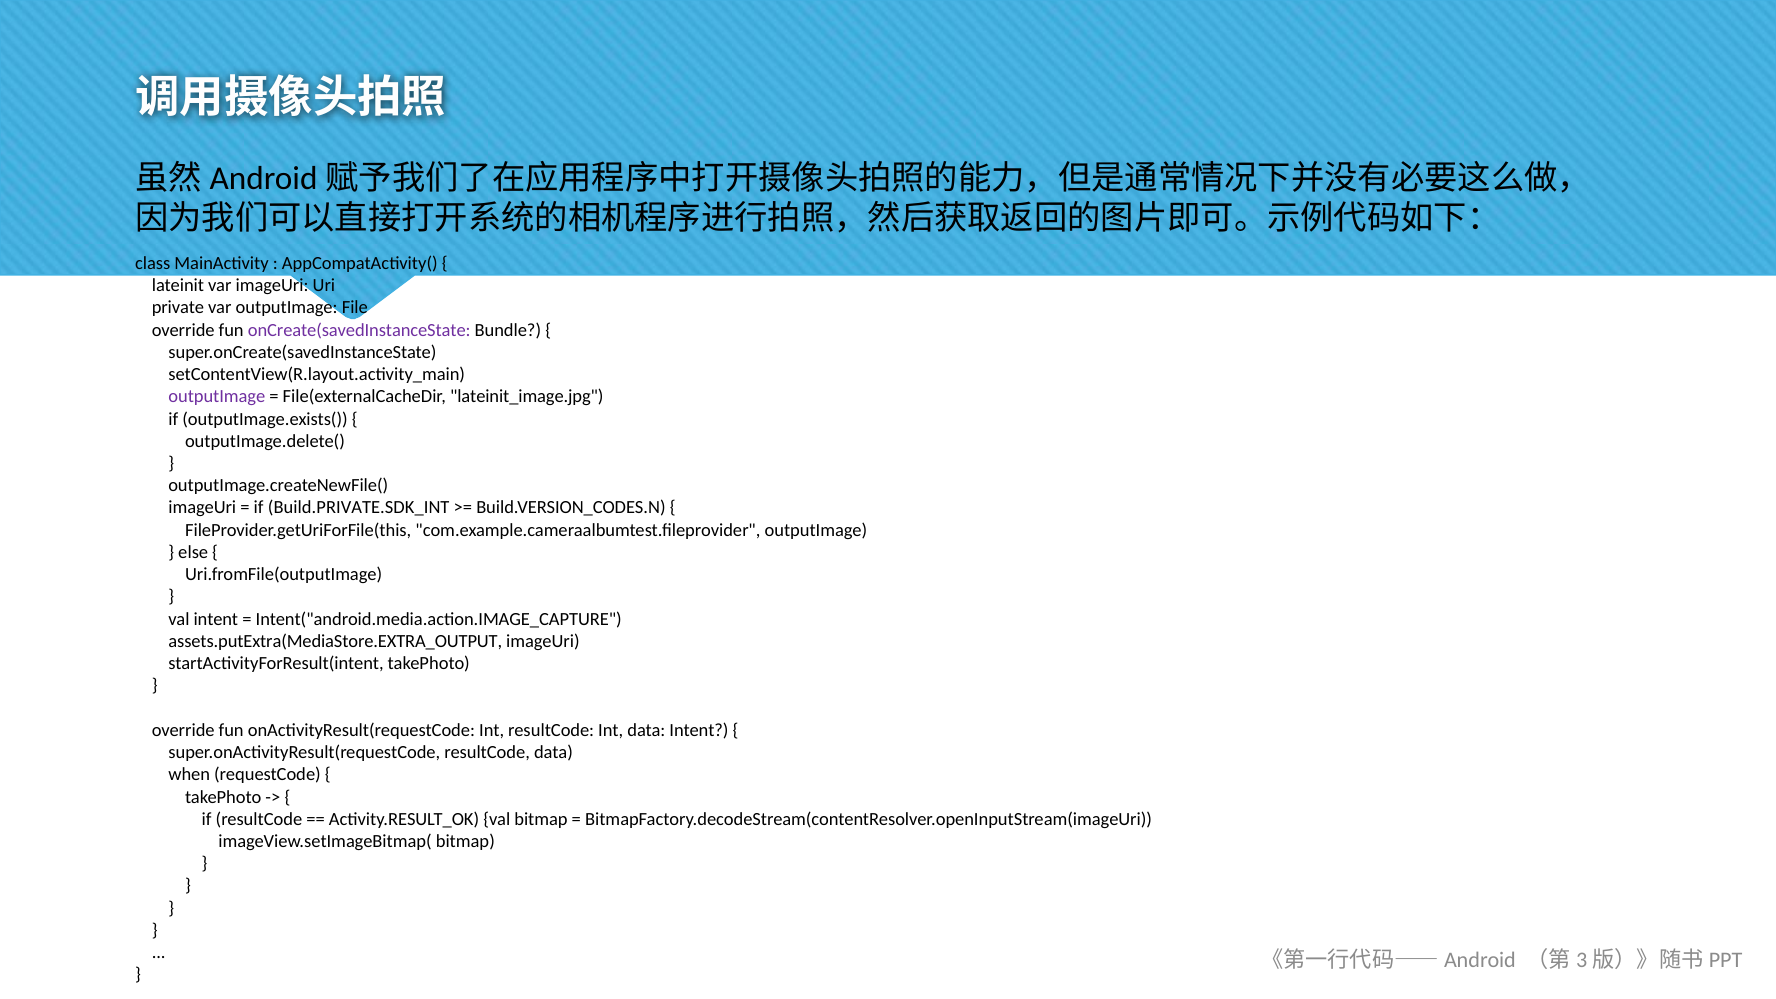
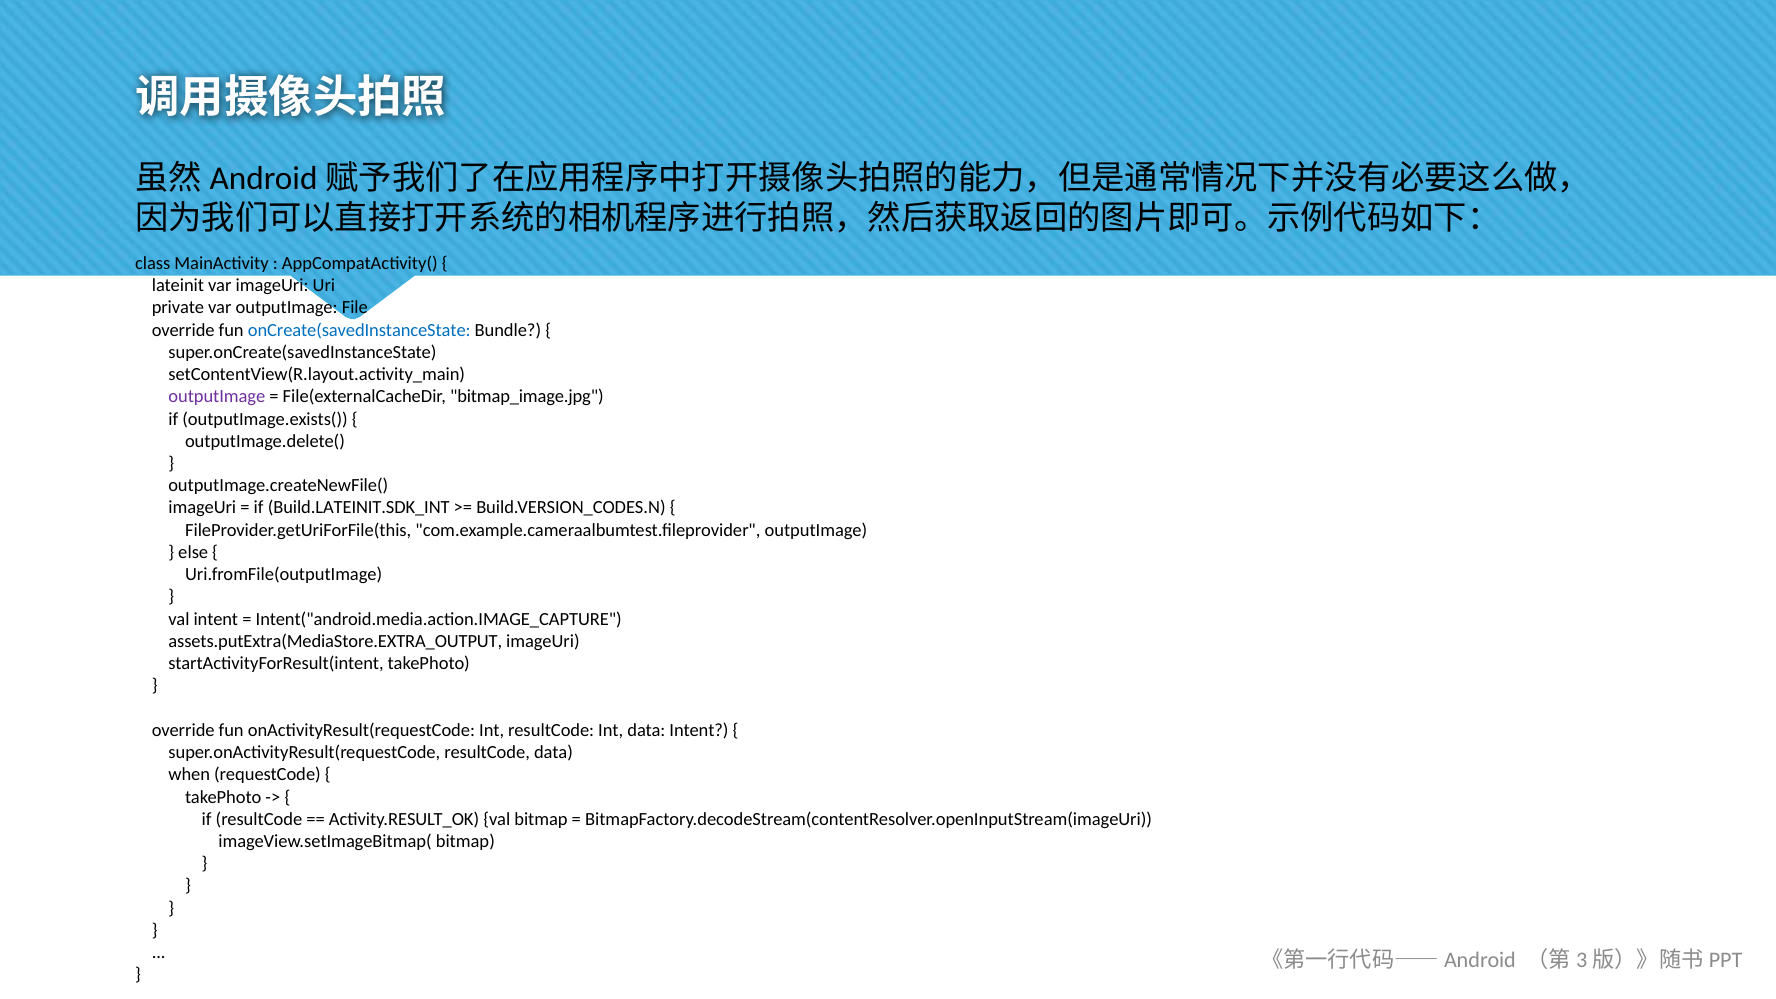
onCreate(savedInstanceState colour: purple -> blue (359, 330)
lateinit_image.jpg: lateinit_image.jpg -> bitmap_image.jpg (527, 397)
Build.PRIVATE.SDK_INT: Build.PRIVATE.SDK_INT -> Build.LATEINIT.SDK_INT (359, 508)
